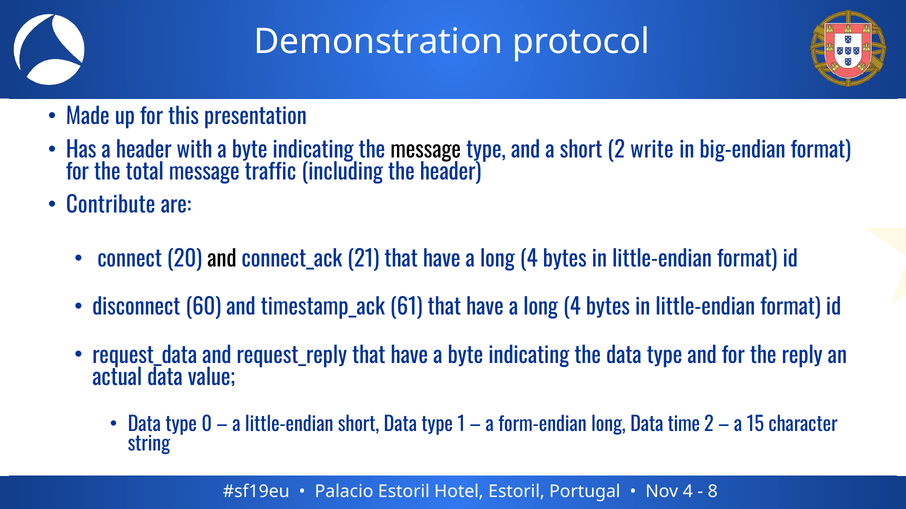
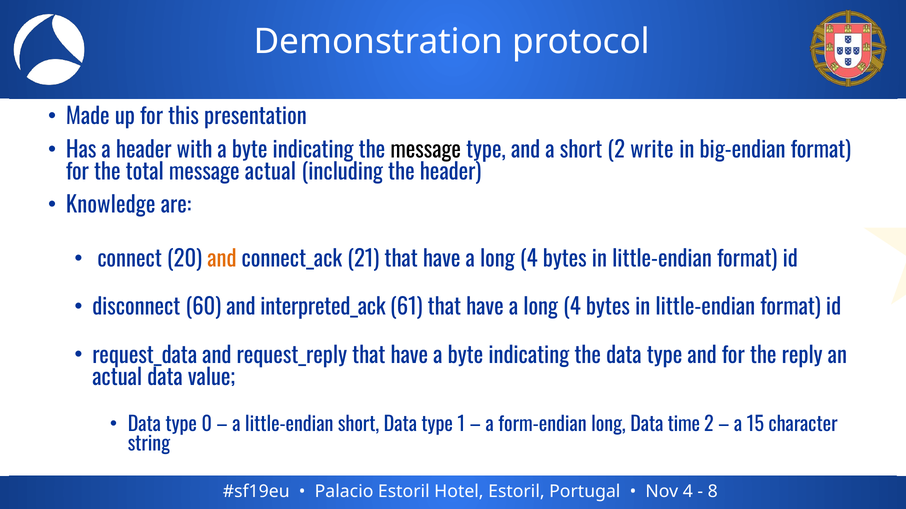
message traffic: traffic -> actual (270, 172)
Contribute: Contribute -> Knowledge (111, 206)
and colour: black -> orange (222, 260)
timestamp_ack: timestamp_ack -> interpreted_ack (323, 308)
